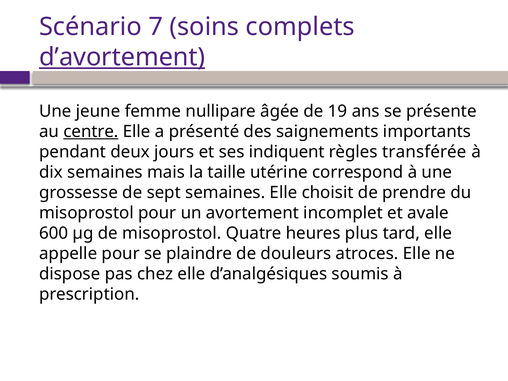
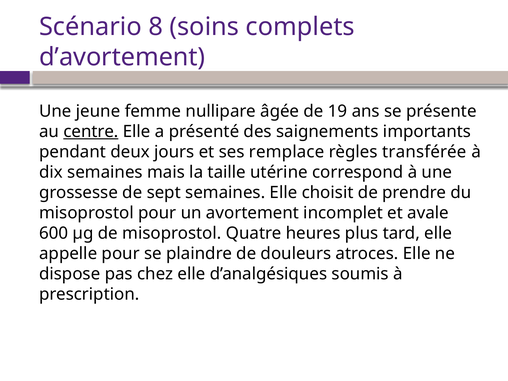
7: 7 -> 8 (156, 27)
d’avortement underline: present -> none (122, 57)
indiquent: indiquent -> remplace (287, 152)
